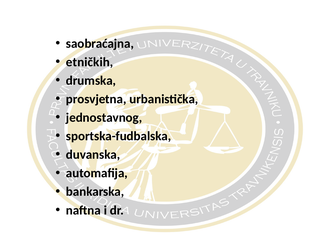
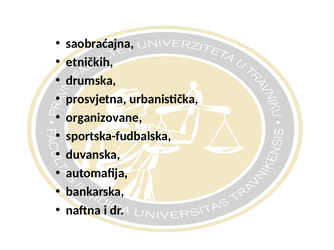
jednostavnog: jednostavnog -> organizovane (104, 118)
